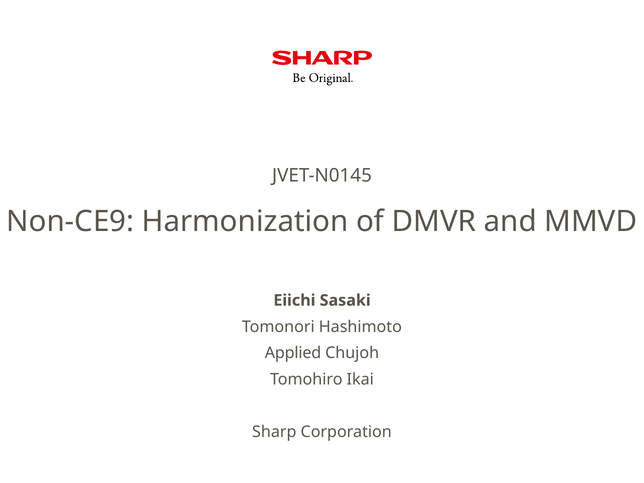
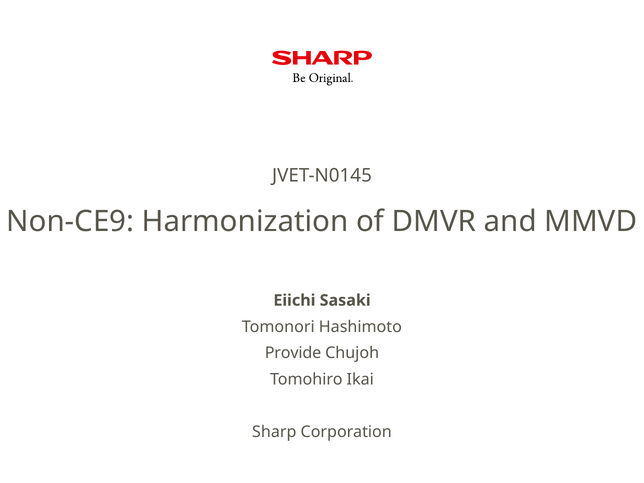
Applied: Applied -> Provide (293, 353)
